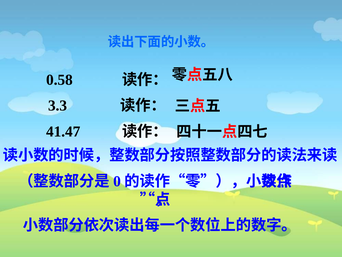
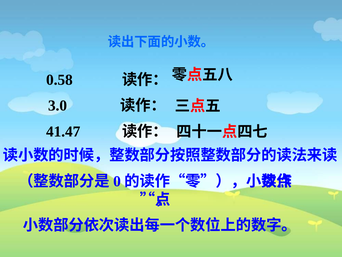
3.3: 3.3 -> 3.0 (58, 105)
